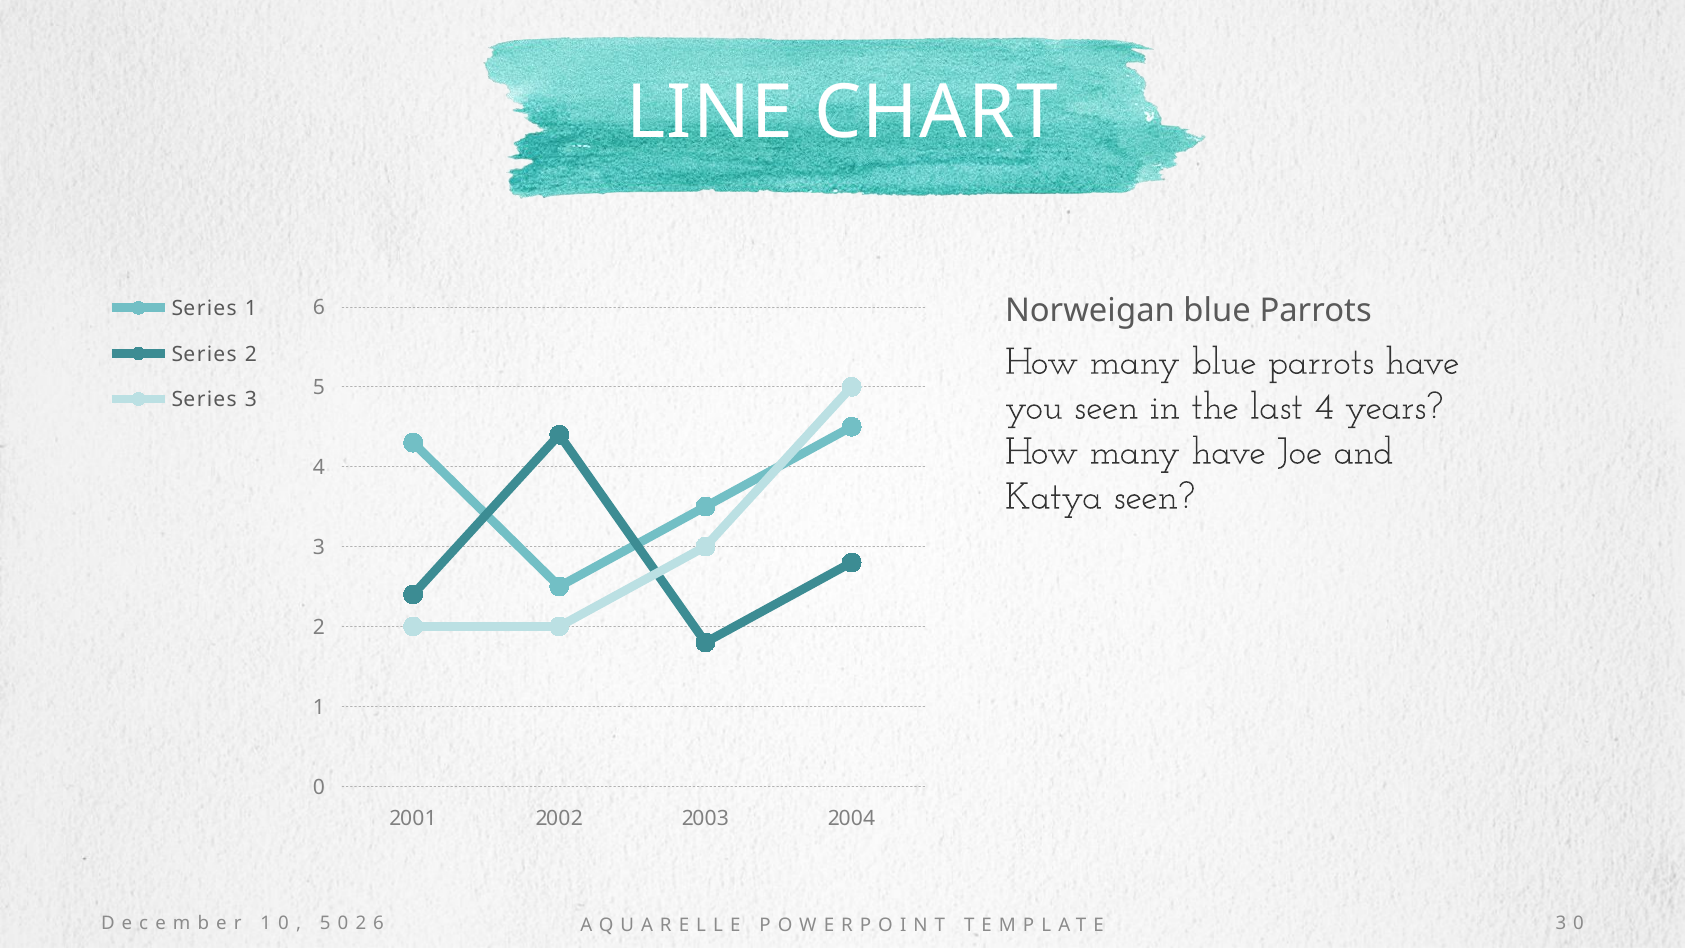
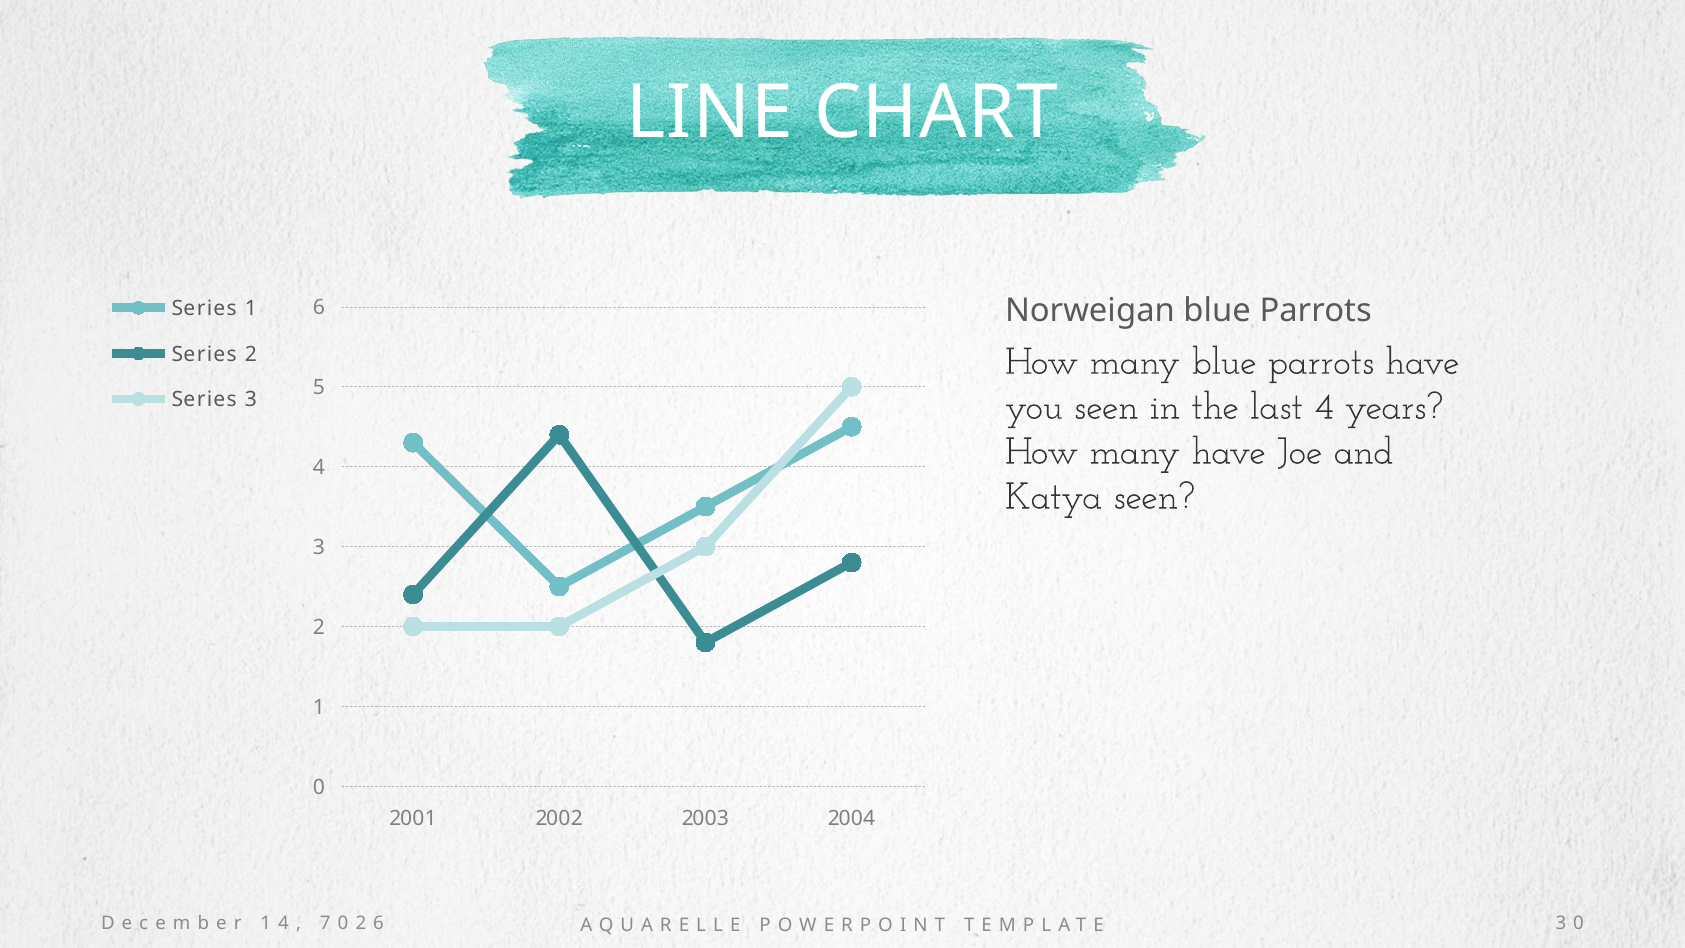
1 0: 0 -> 4 (283, 923)
5: 5 -> 7 (325, 923)
